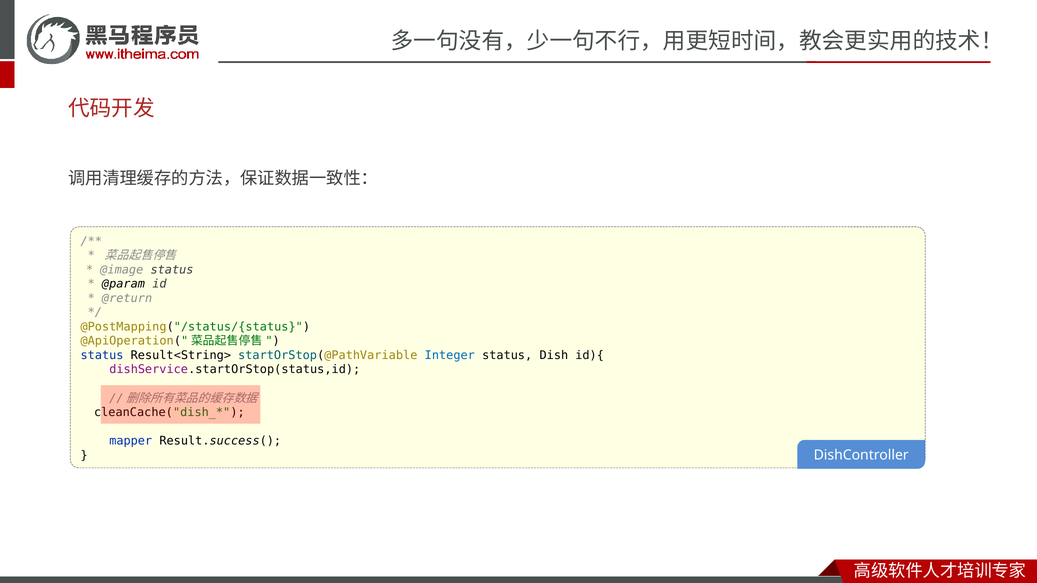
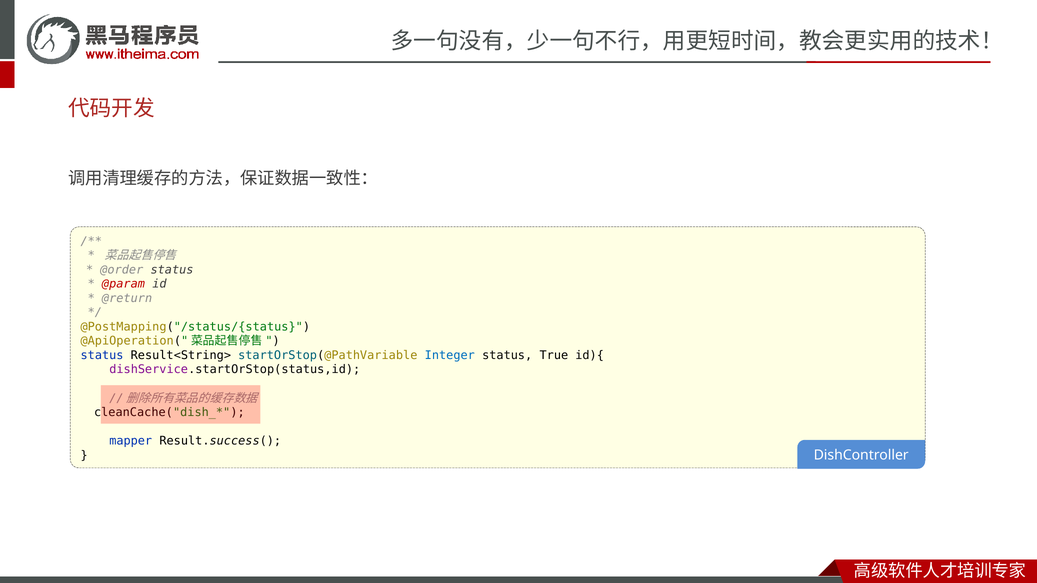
@image: @image -> @order (122, 270)
@param colour: black -> red (123, 284)
Dish: Dish -> True (554, 355)
